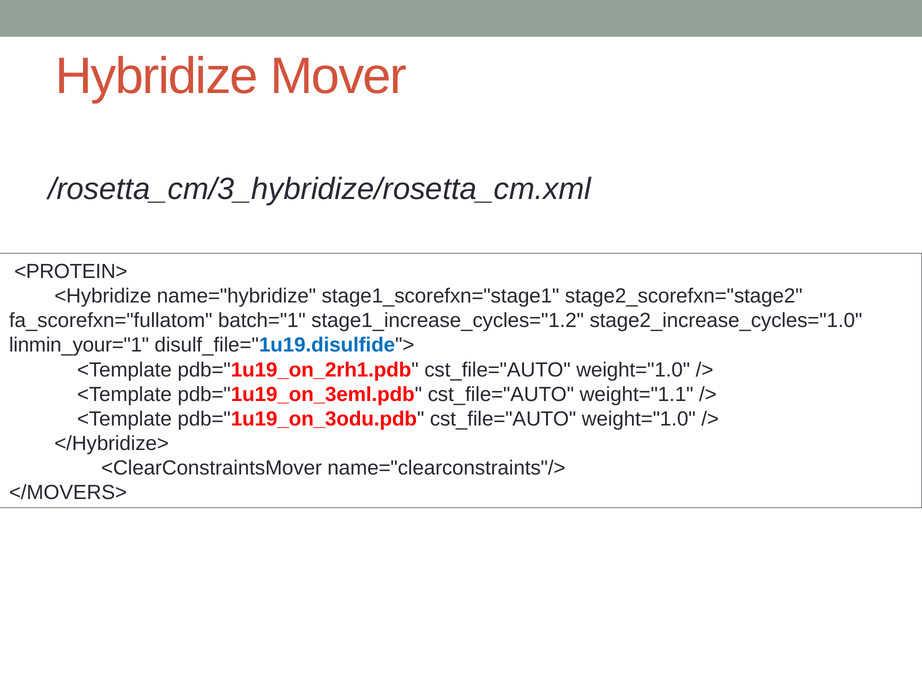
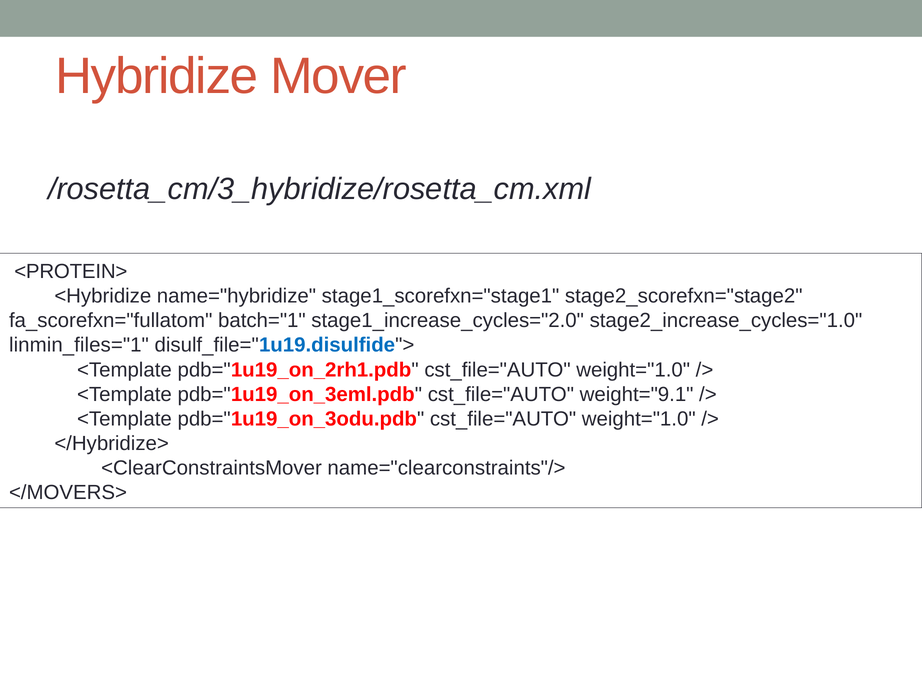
stage1_increase_cycles="1.2: stage1_increase_cycles="1.2 -> stage1_increase_cycles="2.0 (448, 321)
linmin_your="1: linmin_your="1 -> linmin_files="1 (79, 345)
weight="1.1: weight="1.1 -> weight="9.1 (637, 395)
